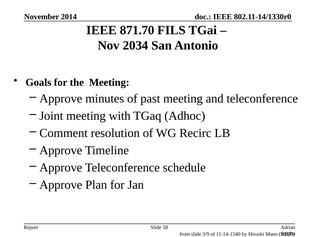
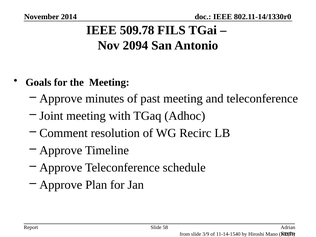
871.70: 871.70 -> 509.78 (137, 30)
2034: 2034 -> 2094 (135, 45)
